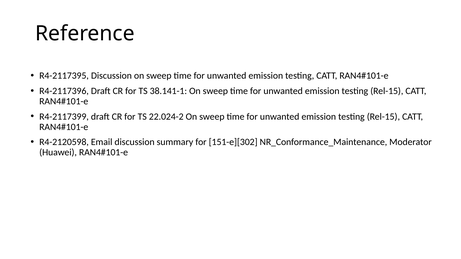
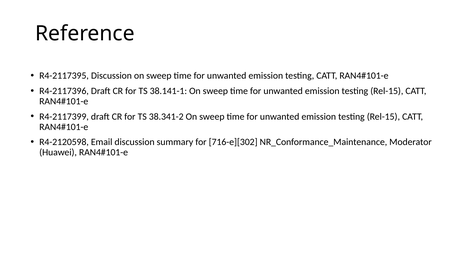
22.024-2: 22.024-2 -> 38.341-2 (166, 117)
151-e][302: 151-e][302 -> 716-e][302 (233, 142)
